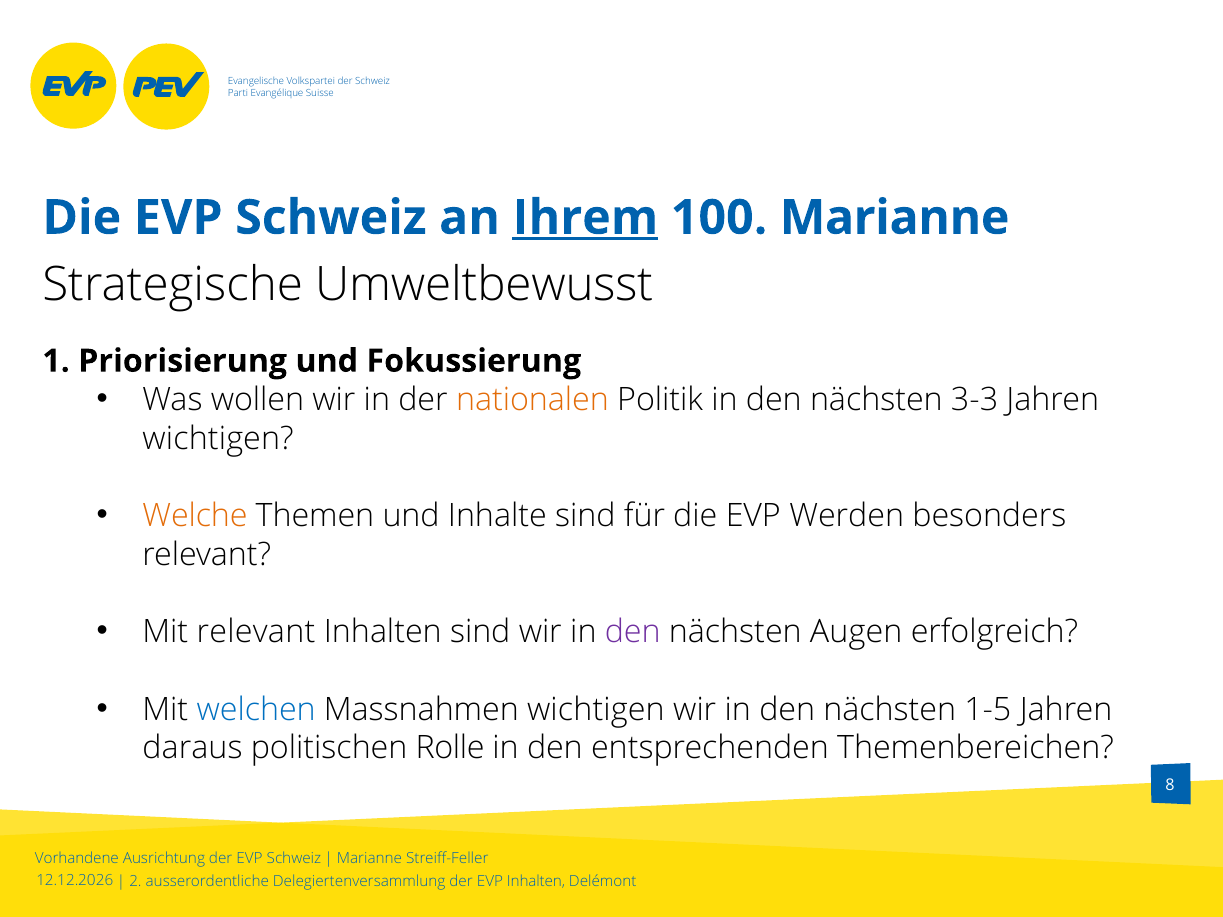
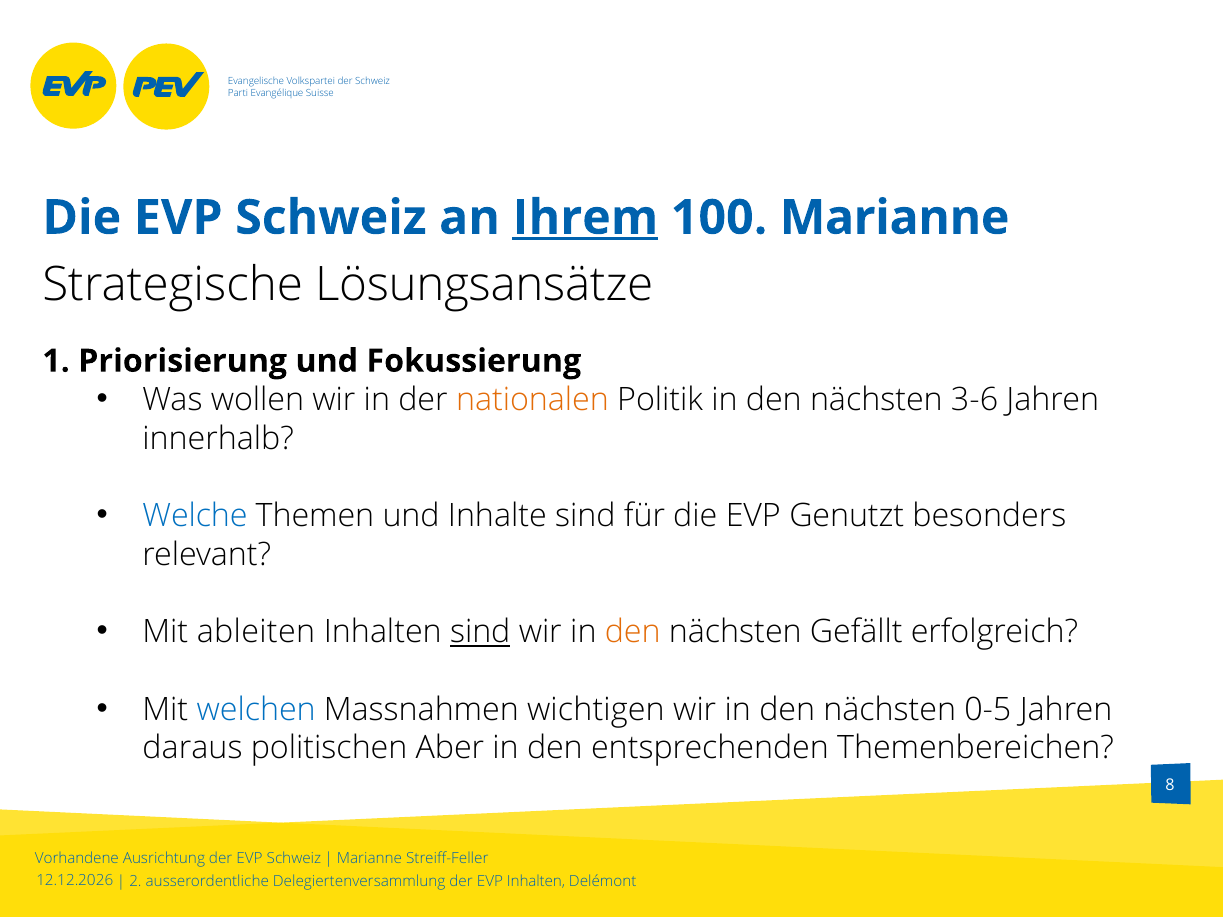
Umweltbewusst: Umweltbewusst -> Lösungsansätze (484, 285)
3-3: 3-3 -> 3-6 (975, 400)
wichtigen: wichtigen -> innerhalb (218, 439)
Welche colour: orange -> blue (195, 516)
Werden: Werden -> Genutzt (847, 516)
Mit relevant: relevant -> ableiten (256, 632)
sind underline: none -> present (480, 632)
den colour: purple -> orange (633, 632)
Augen: Augen -> Gefällt (856, 632)
1-5: 1-5 -> 0-5 (988, 710)
Rolle: Rolle -> Aber (450, 748)
